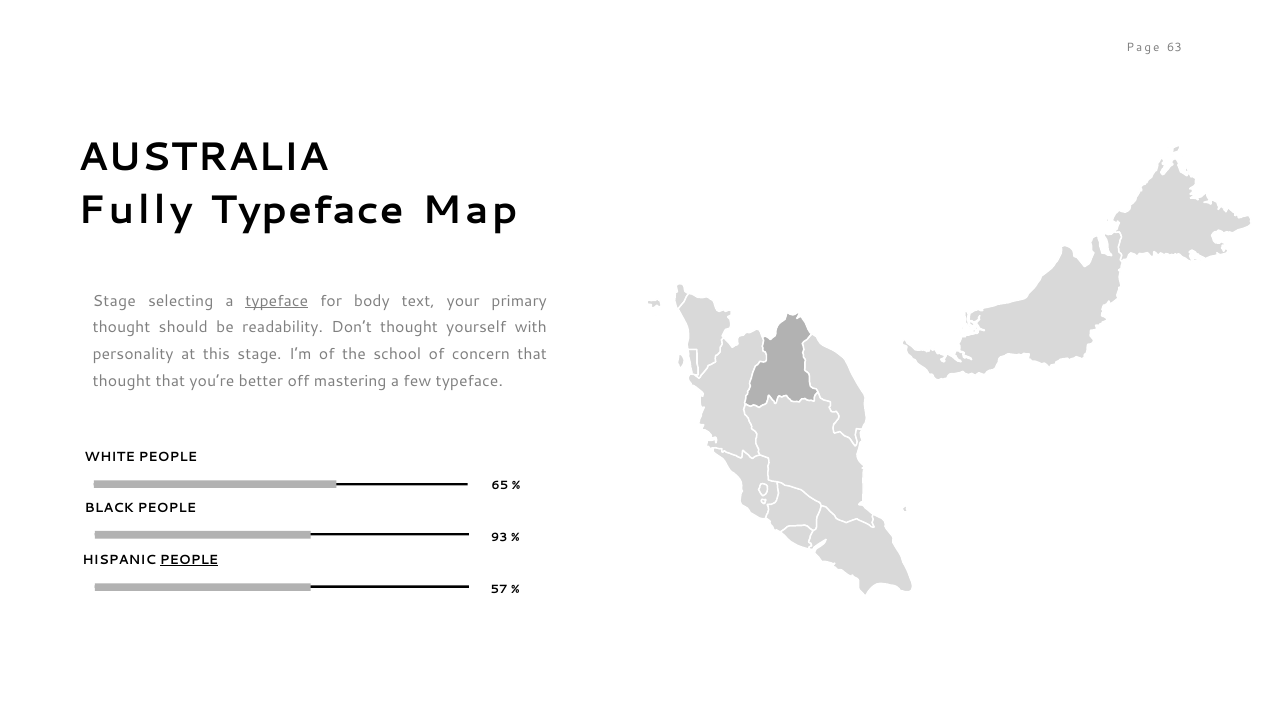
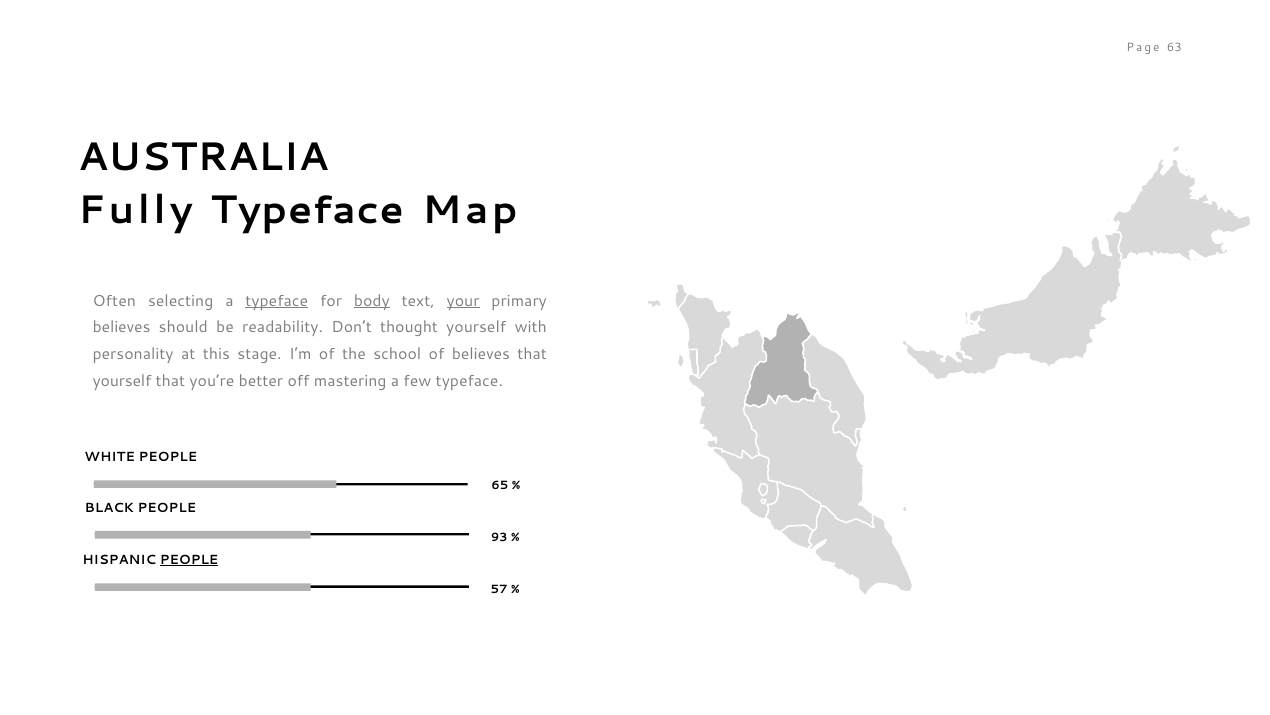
Stage: Stage -> Often (114, 301)
body underline: none -> present (372, 301)
your underline: none -> present (463, 301)
thought: thought -> believes (122, 327)
of concern: concern -> believes (481, 354)
thought: thought -> yourself (122, 381)
